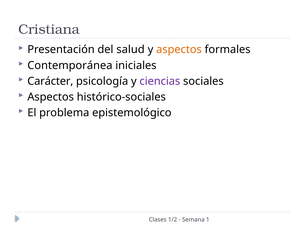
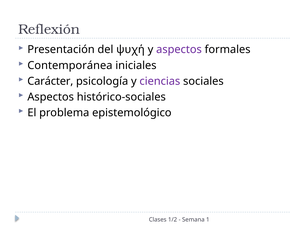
Cristiana: Cristiana -> Reflexión (49, 29)
salud: salud -> ψυχή (130, 50)
aspectos colour: orange -> purple (179, 50)
